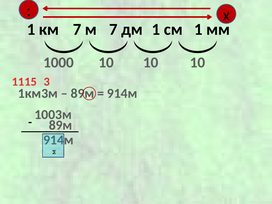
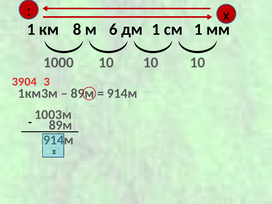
км 7: 7 -> 8 (77, 29)
м 7: 7 -> 6 (113, 29)
1115: 1115 -> 3904 (24, 82)
